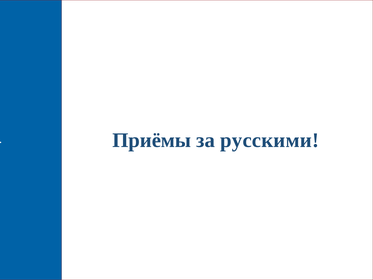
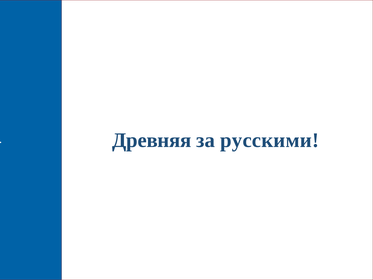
Приёмы: Приёмы -> Древняя (152, 140)
